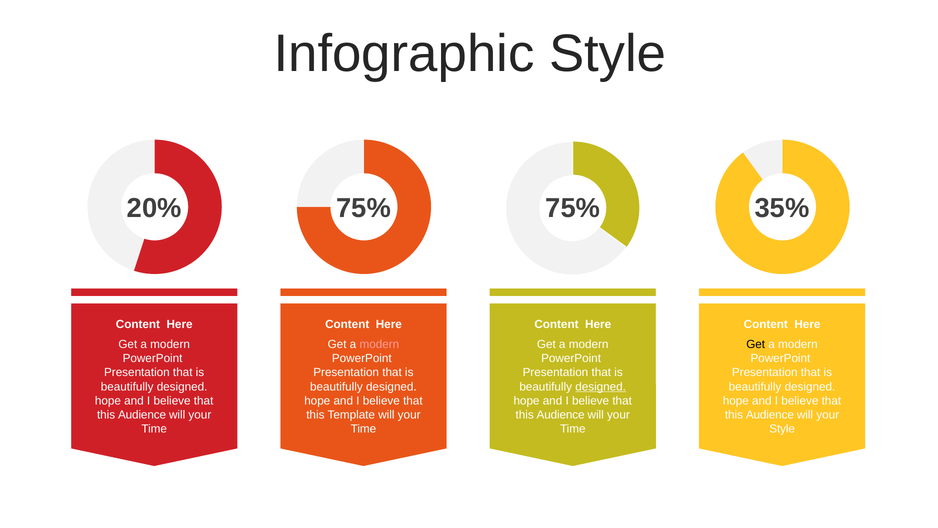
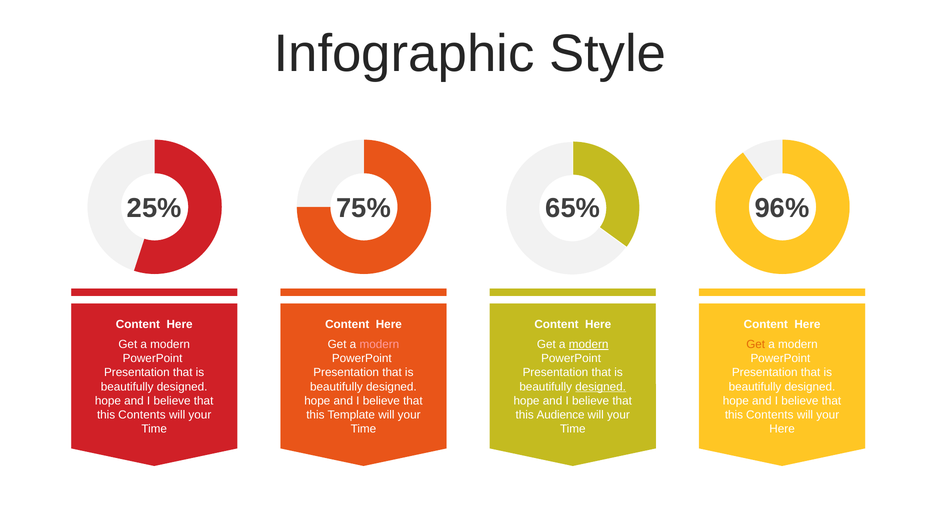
20%: 20% -> 25% (154, 208)
75%: 75% -> 65% (573, 208)
35%: 35% -> 96% (782, 208)
modern underline: none -> present (589, 344)
Get colour: black -> orange (756, 344)
Audience: Audience -> Contents (142, 415)
Audience: Audience -> Contents (770, 415)
Style: Style -> Here (782, 429)
